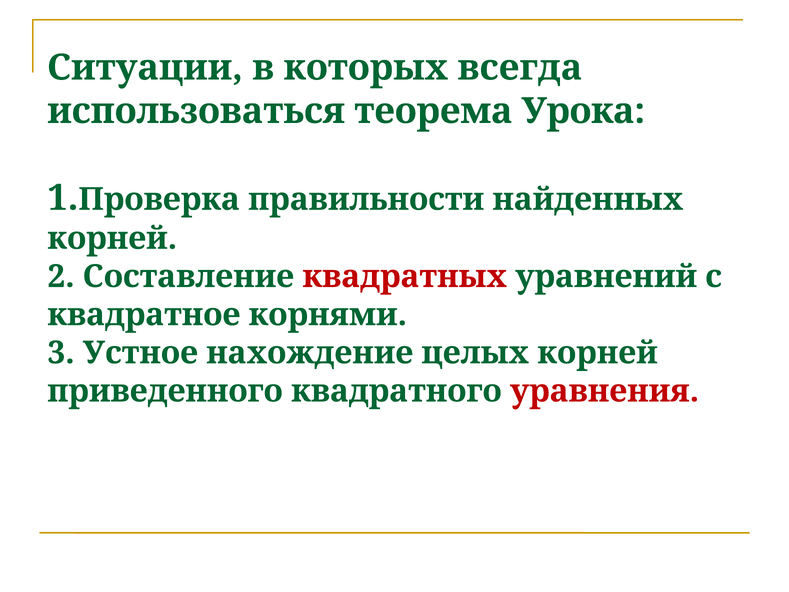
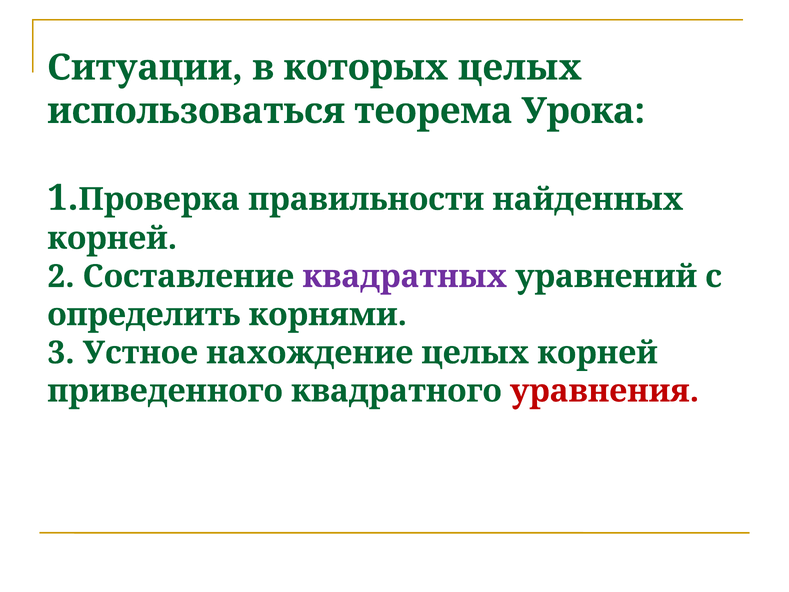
которых всегда: всегда -> целых (520, 68)
квадратных colour: red -> purple (405, 276)
квадратное: квадратное -> определить (144, 315)
